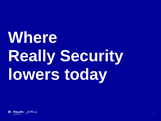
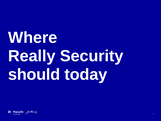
lowers: lowers -> should (34, 74)
